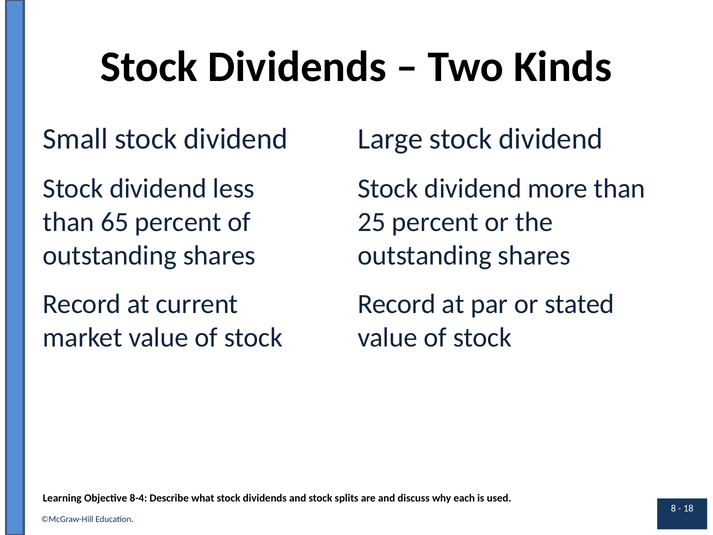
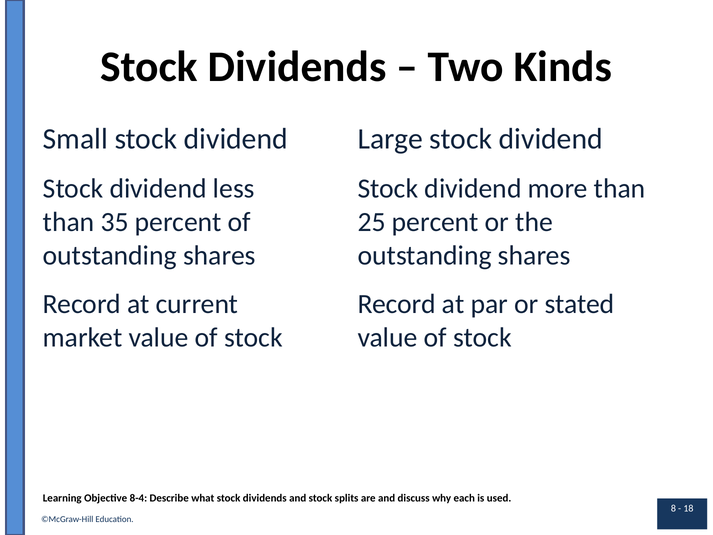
65: 65 -> 35 (115, 222)
